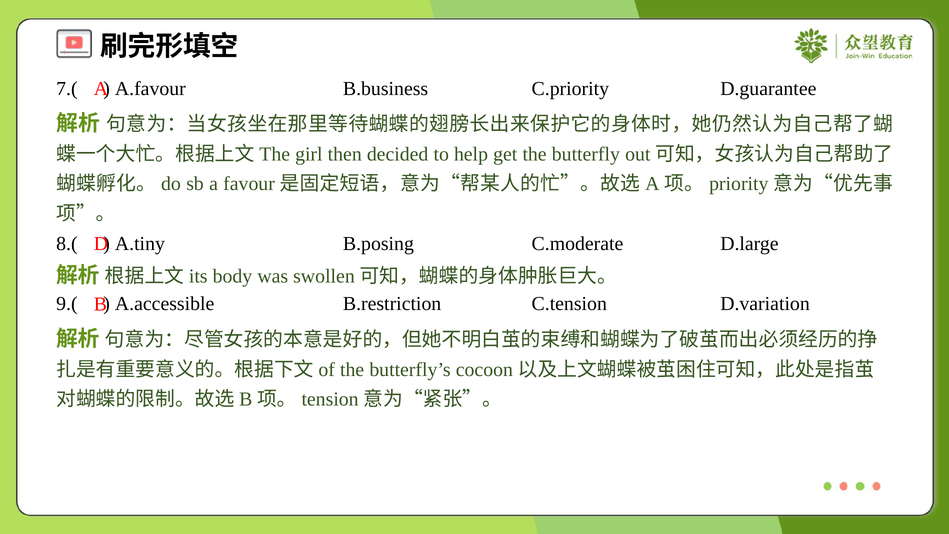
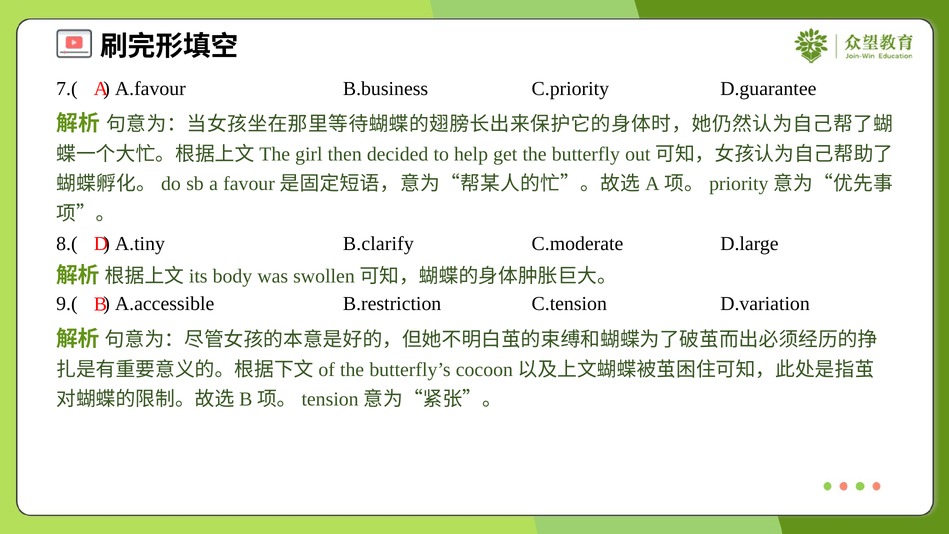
B.posing: B.posing -> B.clarify (378, 244)
